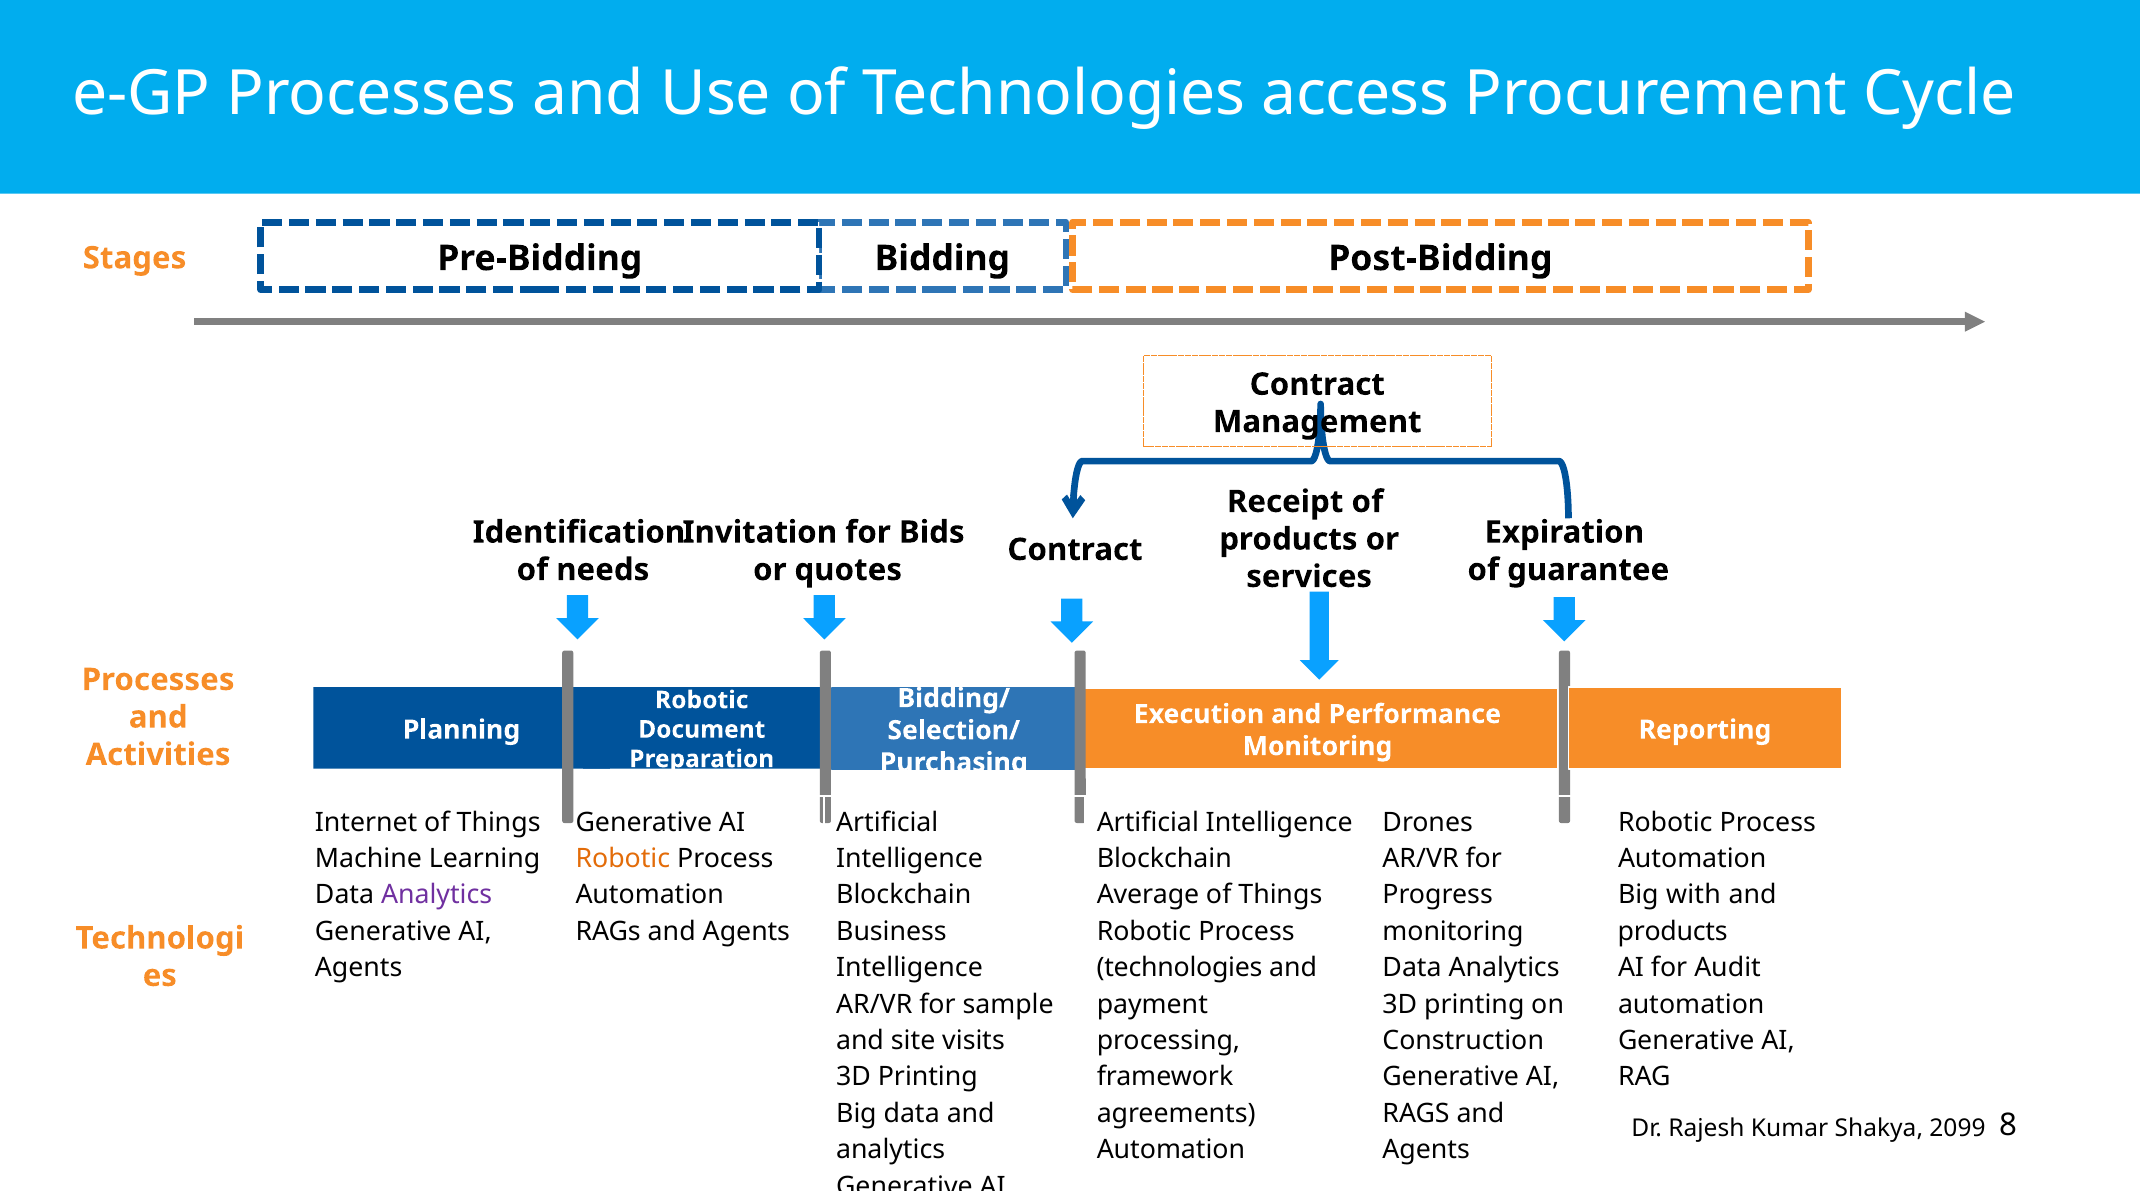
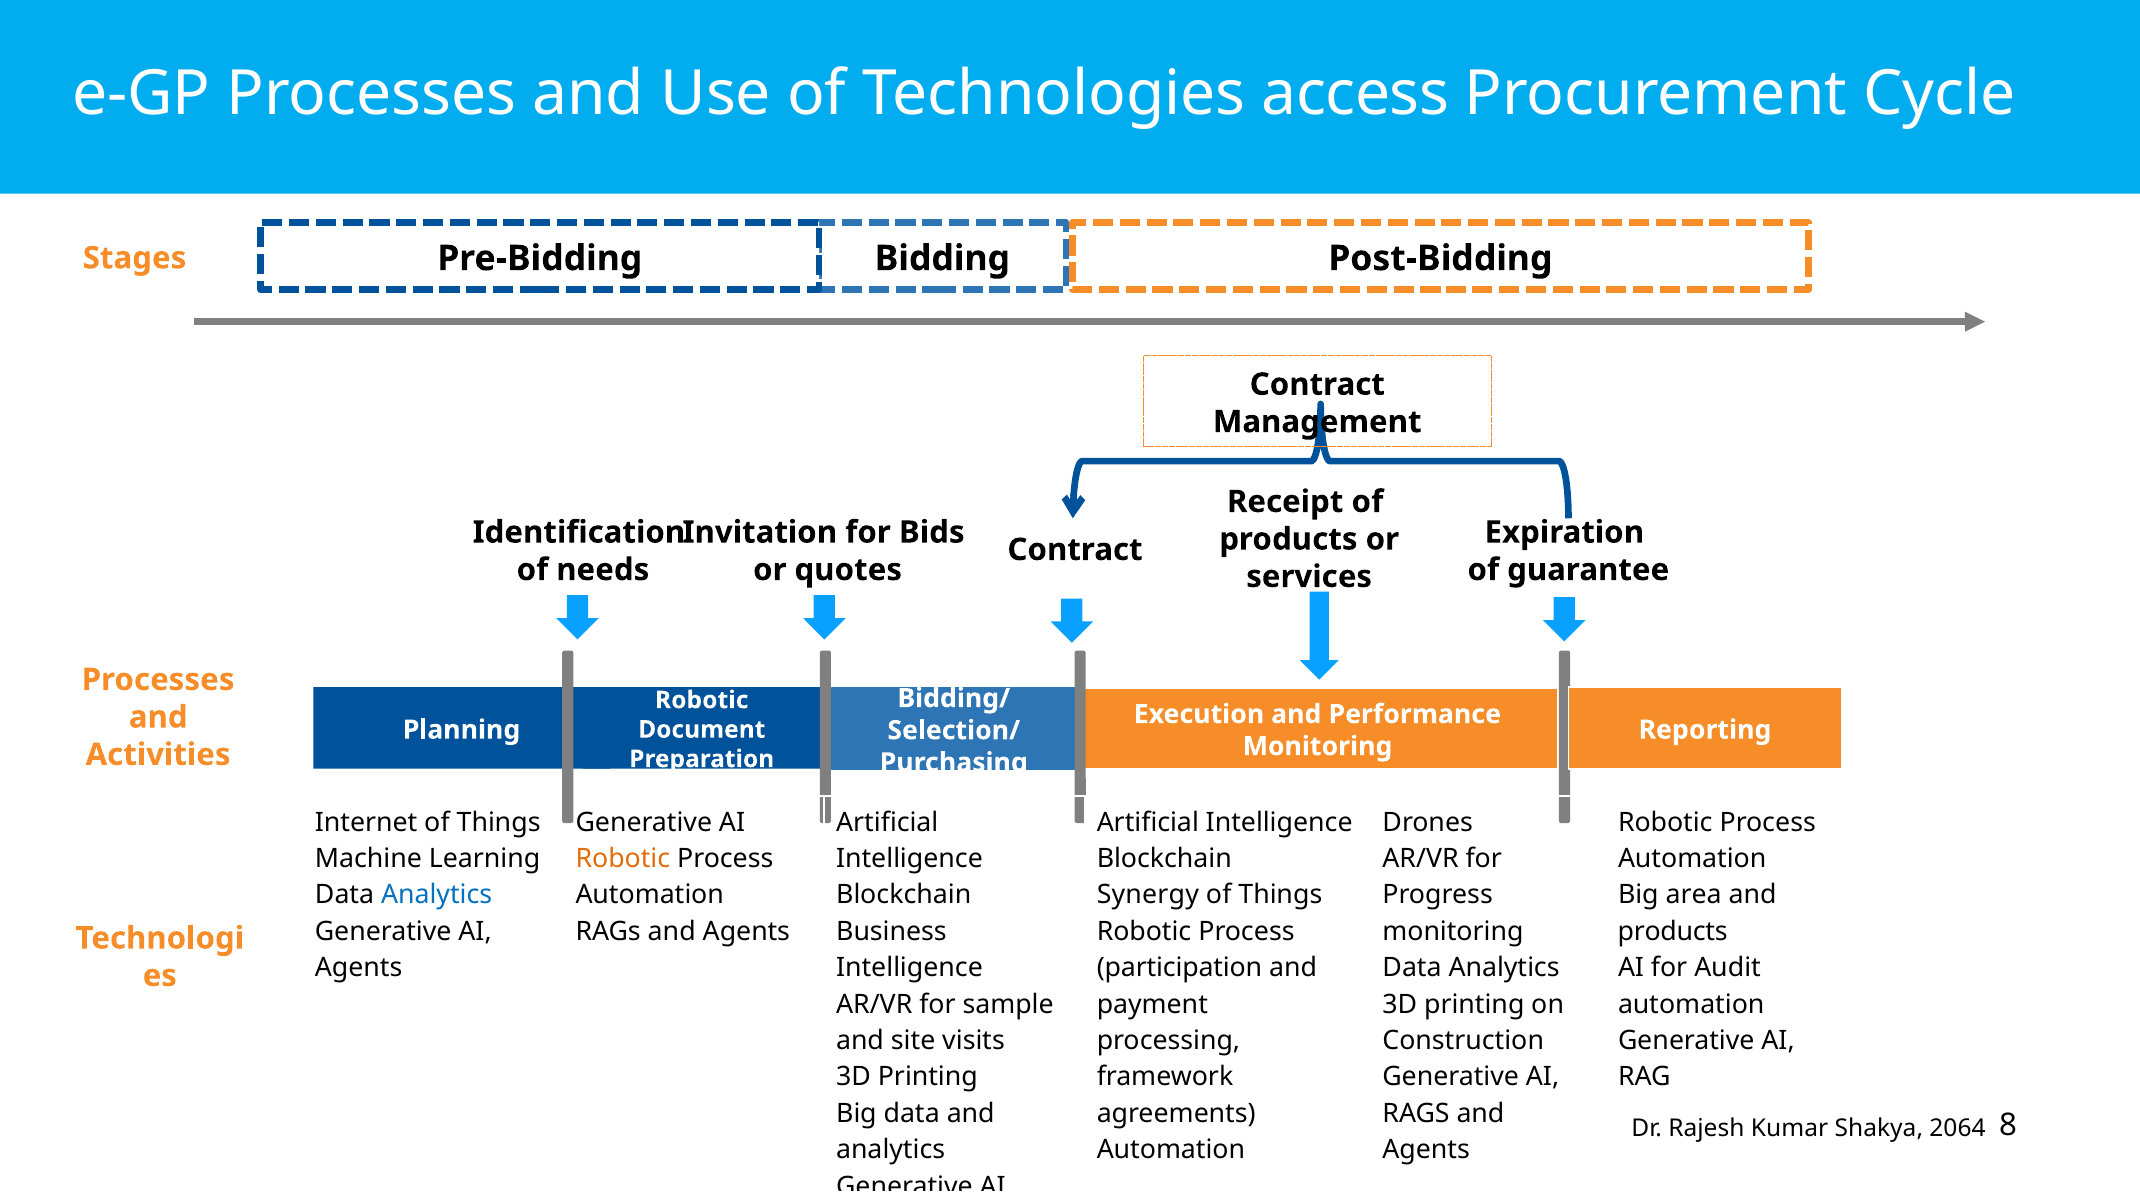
Analytics colour: purple -> blue (437, 895)
Average: Average -> Synergy (1148, 895)
with: with -> area (1694, 895)
technologies: technologies -> participation (1179, 968)
2099: 2099 -> 2064 (1958, 1129)
